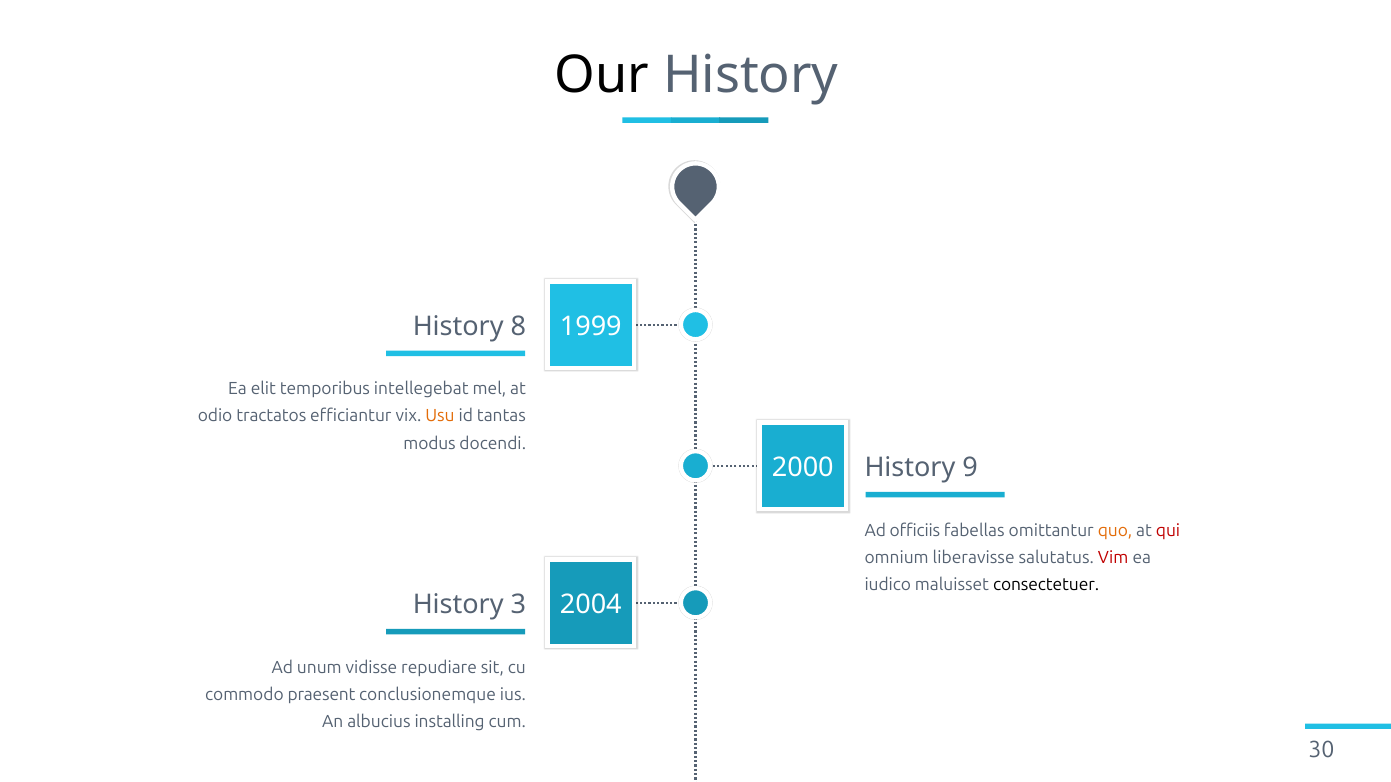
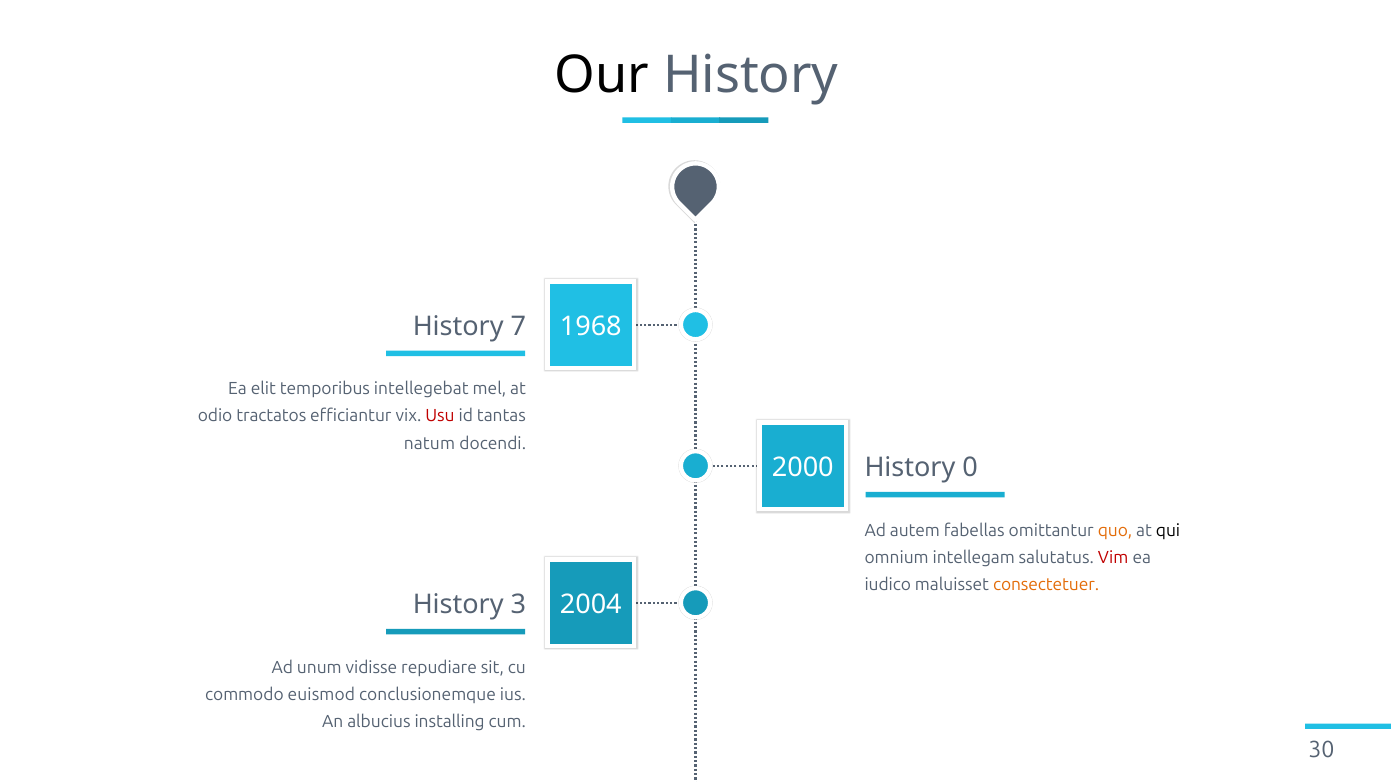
8: 8 -> 7 (518, 327)
1999: 1999 -> 1968 (591, 327)
Usu colour: orange -> red (440, 416)
modus: modus -> natum (429, 444)
9: 9 -> 0 (970, 468)
officiis: officiis -> autem (915, 531)
qui colour: red -> black (1168, 531)
liberavisse: liberavisse -> intellegam (974, 558)
consectetuer colour: black -> orange (1046, 585)
praesent: praesent -> euismod (321, 695)
